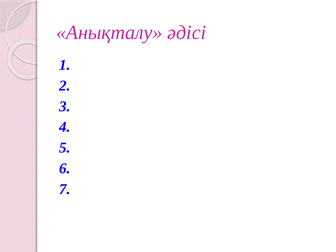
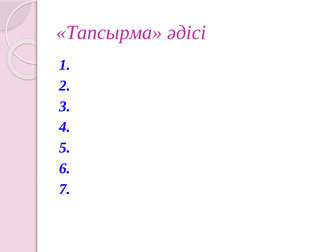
Анықталу: Анықталу -> Тапсырма (109, 32)
